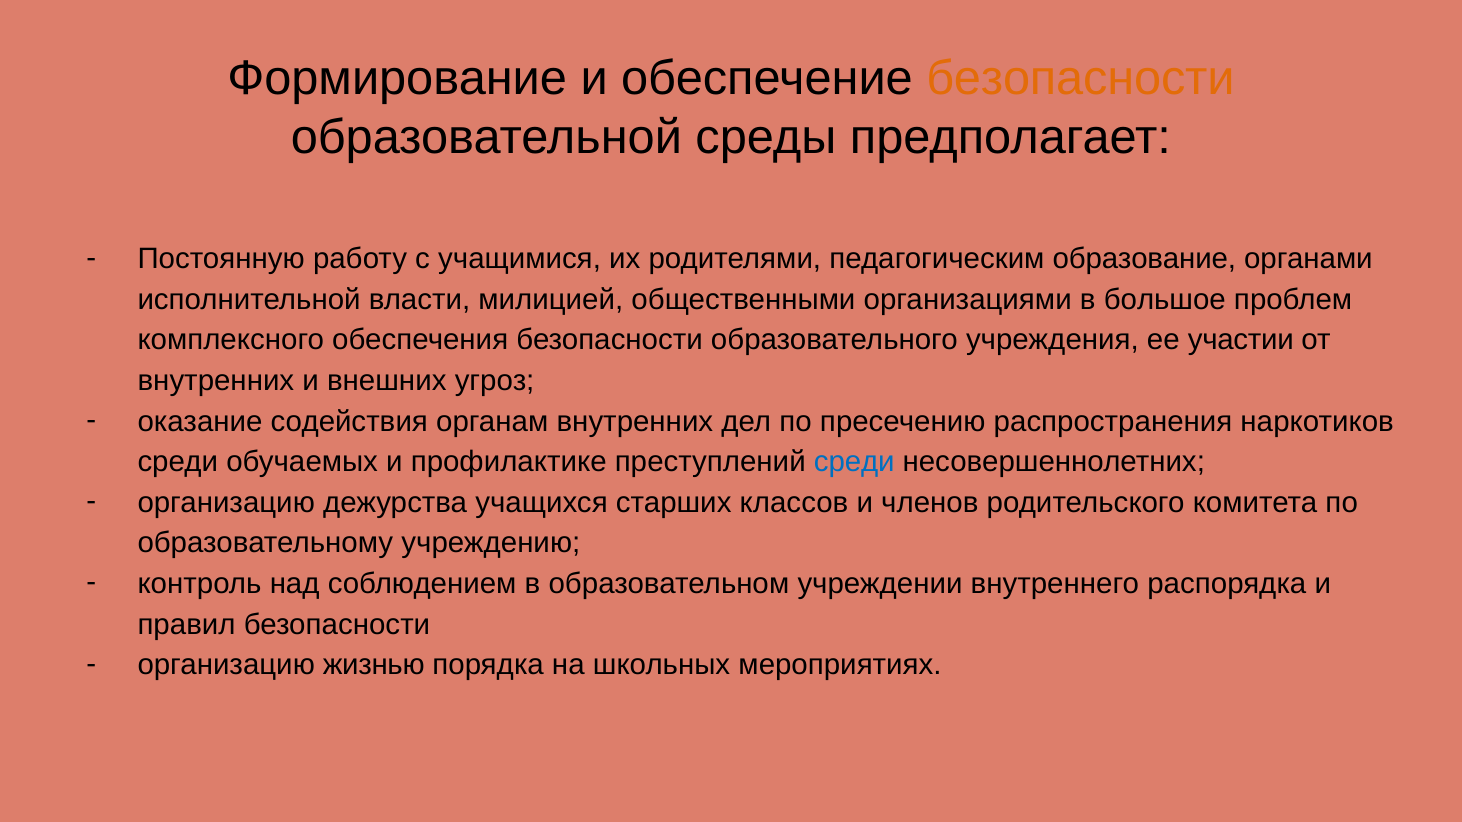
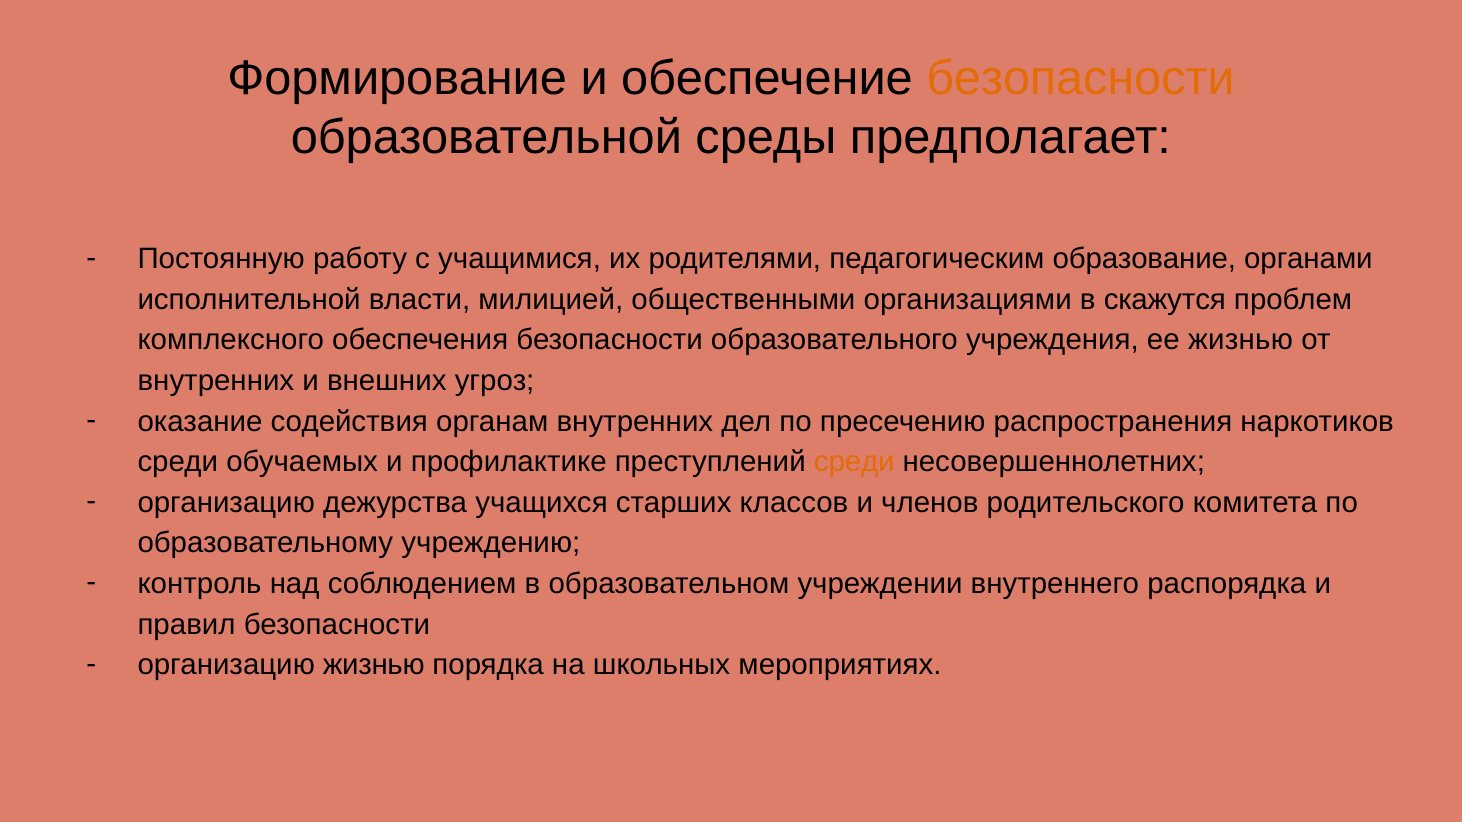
большое: большое -> скажутся (1165, 300)
ее участии: участии -> жизнью (1241, 340)
среди colour: blue -> orange (854, 462)
